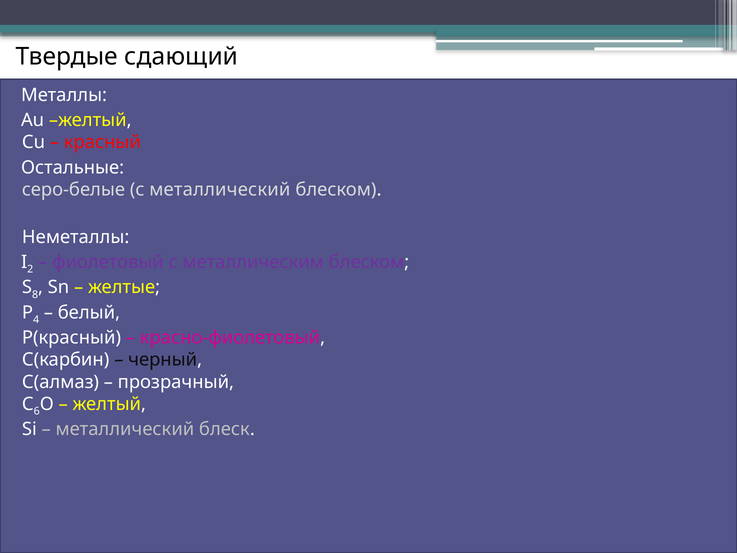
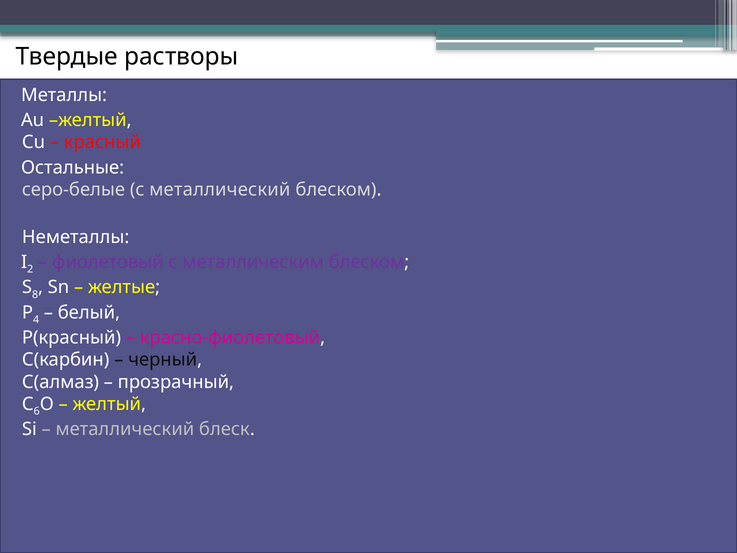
сдающий: сдающий -> растворы (181, 57)
